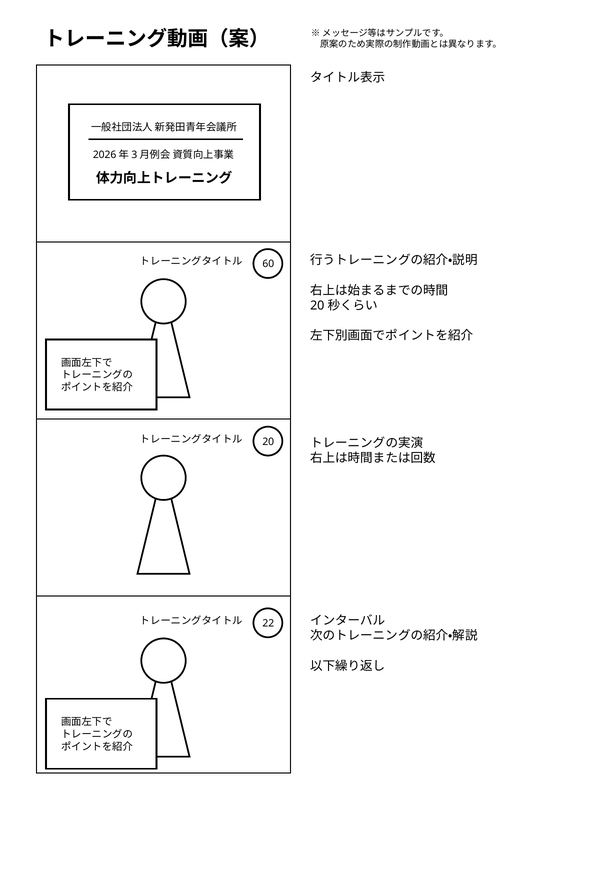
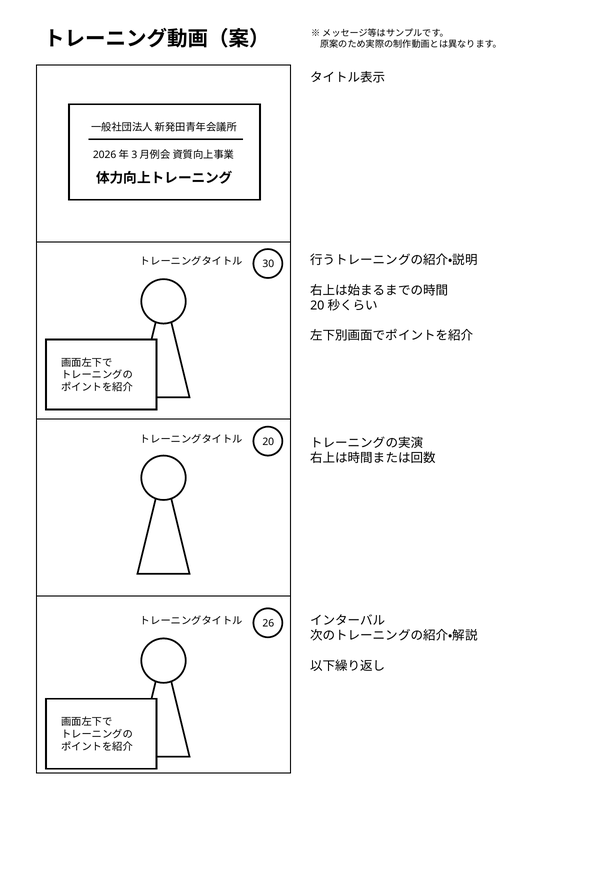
60: 60 -> 30 (268, 264)
22: 22 -> 26 (268, 624)
